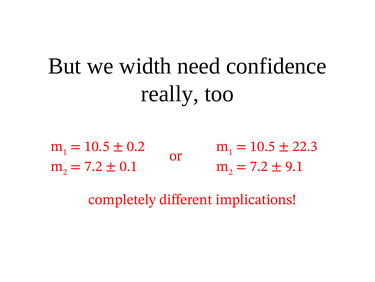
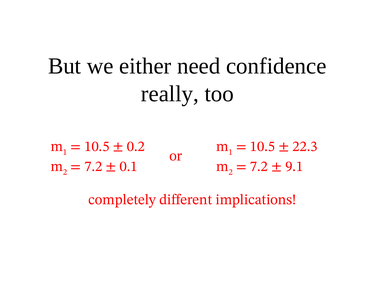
width: width -> either (145, 66)
